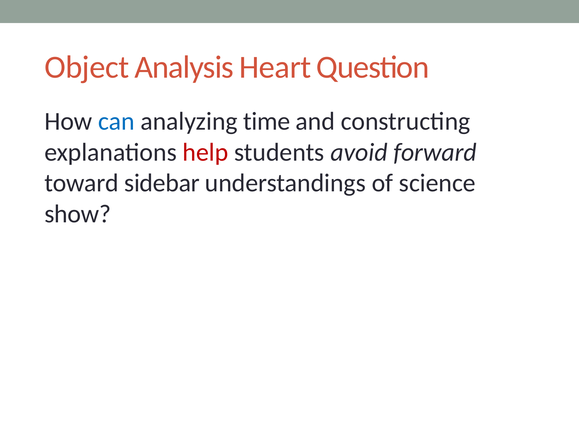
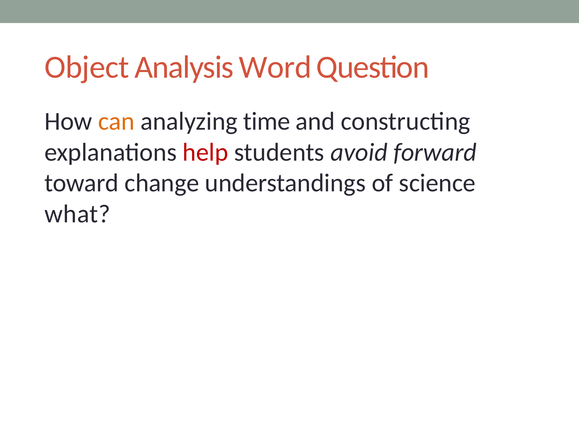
Heart: Heart -> Word (275, 67)
can colour: blue -> orange (116, 121)
sidebar: sidebar -> change (162, 183)
show: show -> what (78, 214)
